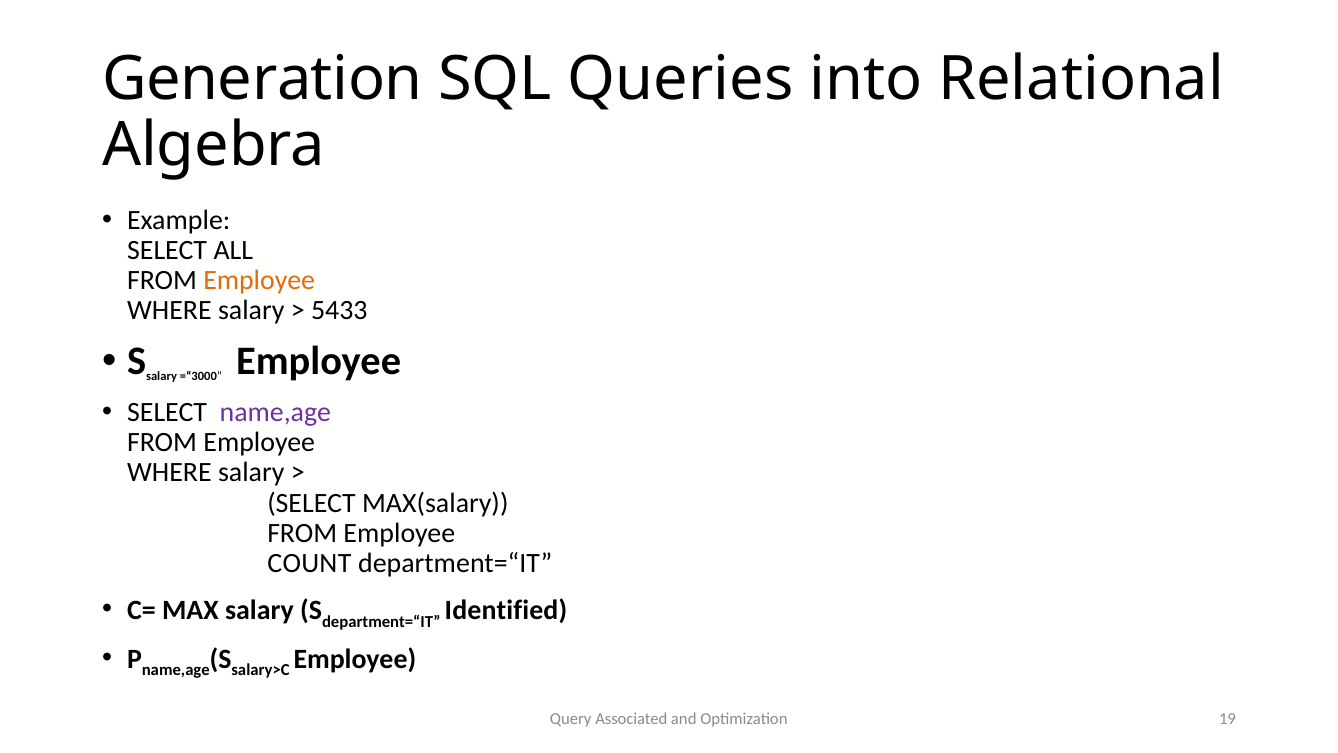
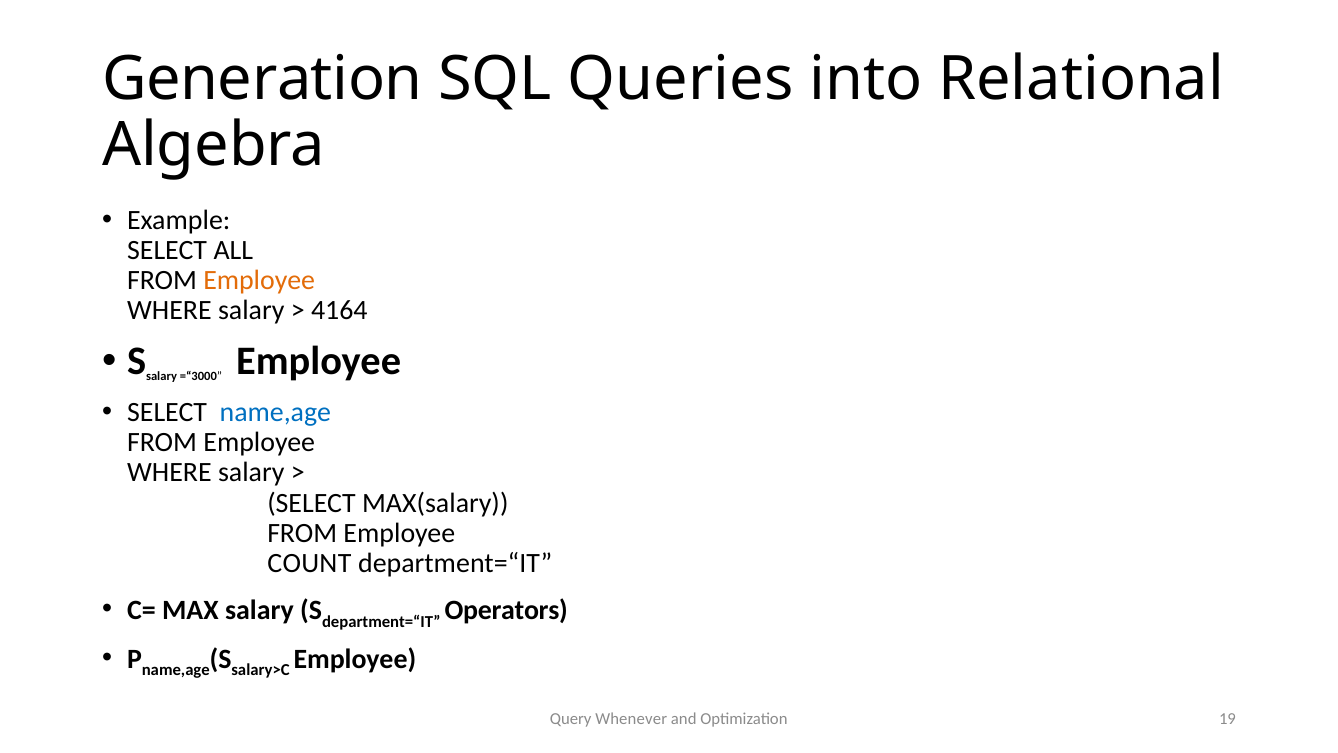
5433: 5433 -> 4164 (339, 311)
name,age colour: purple -> blue (275, 412)
Identified: Identified -> Operators (506, 610)
Associated: Associated -> Whenever (631, 719)
